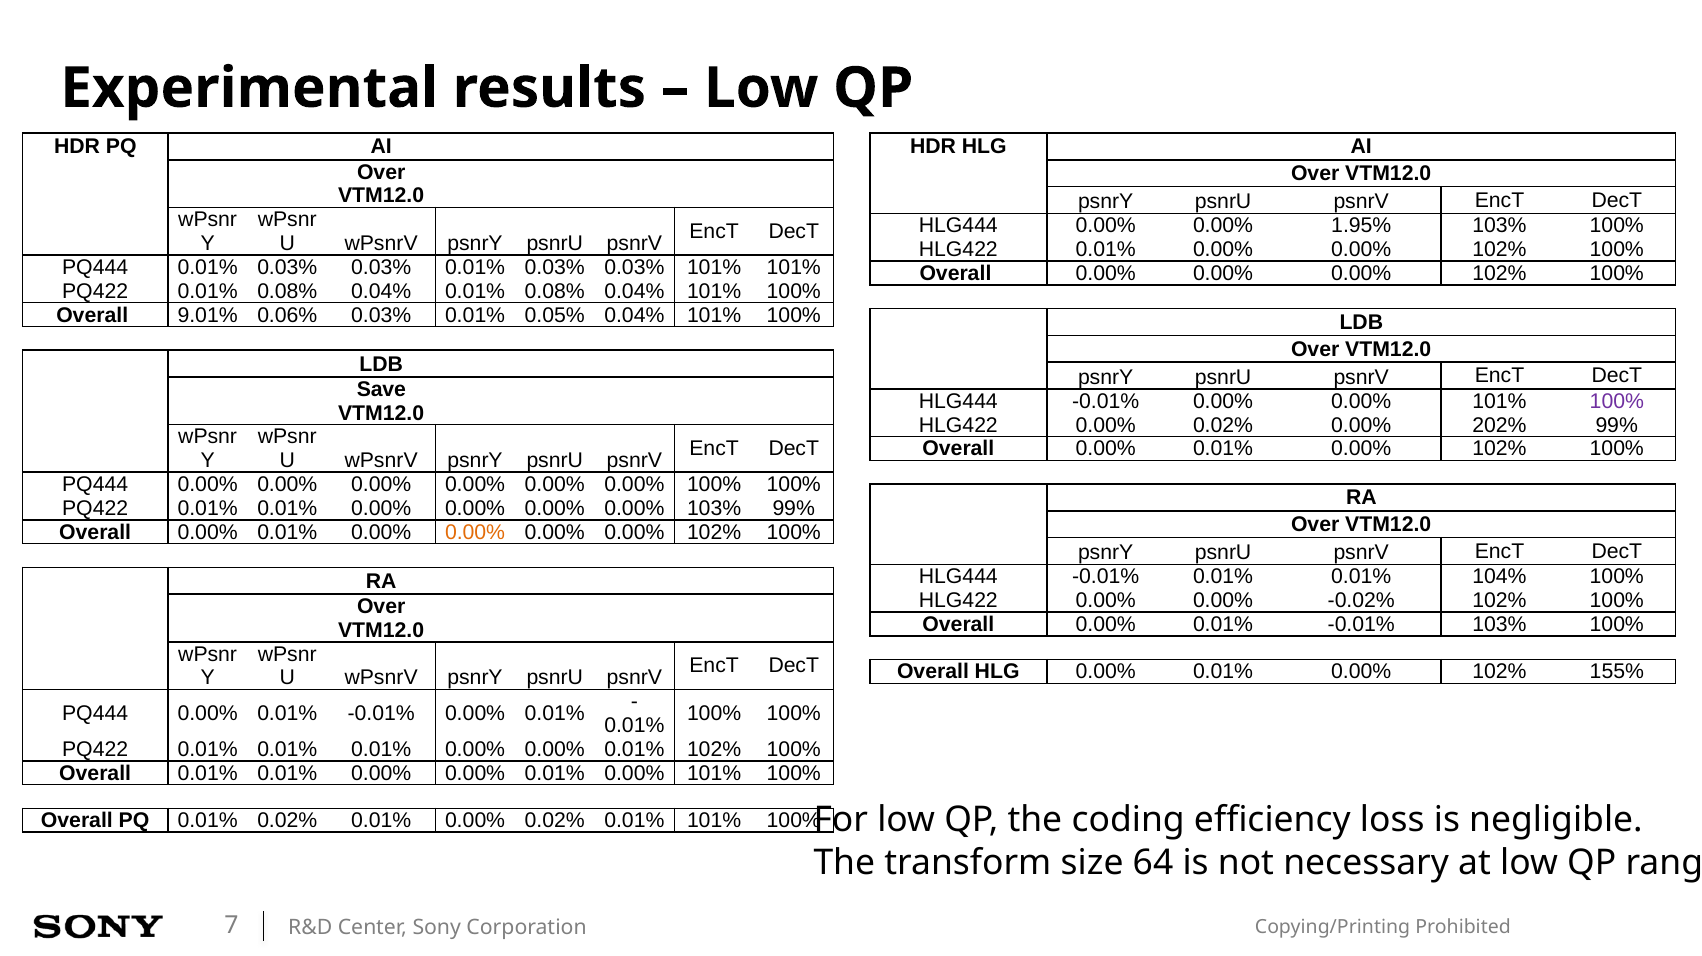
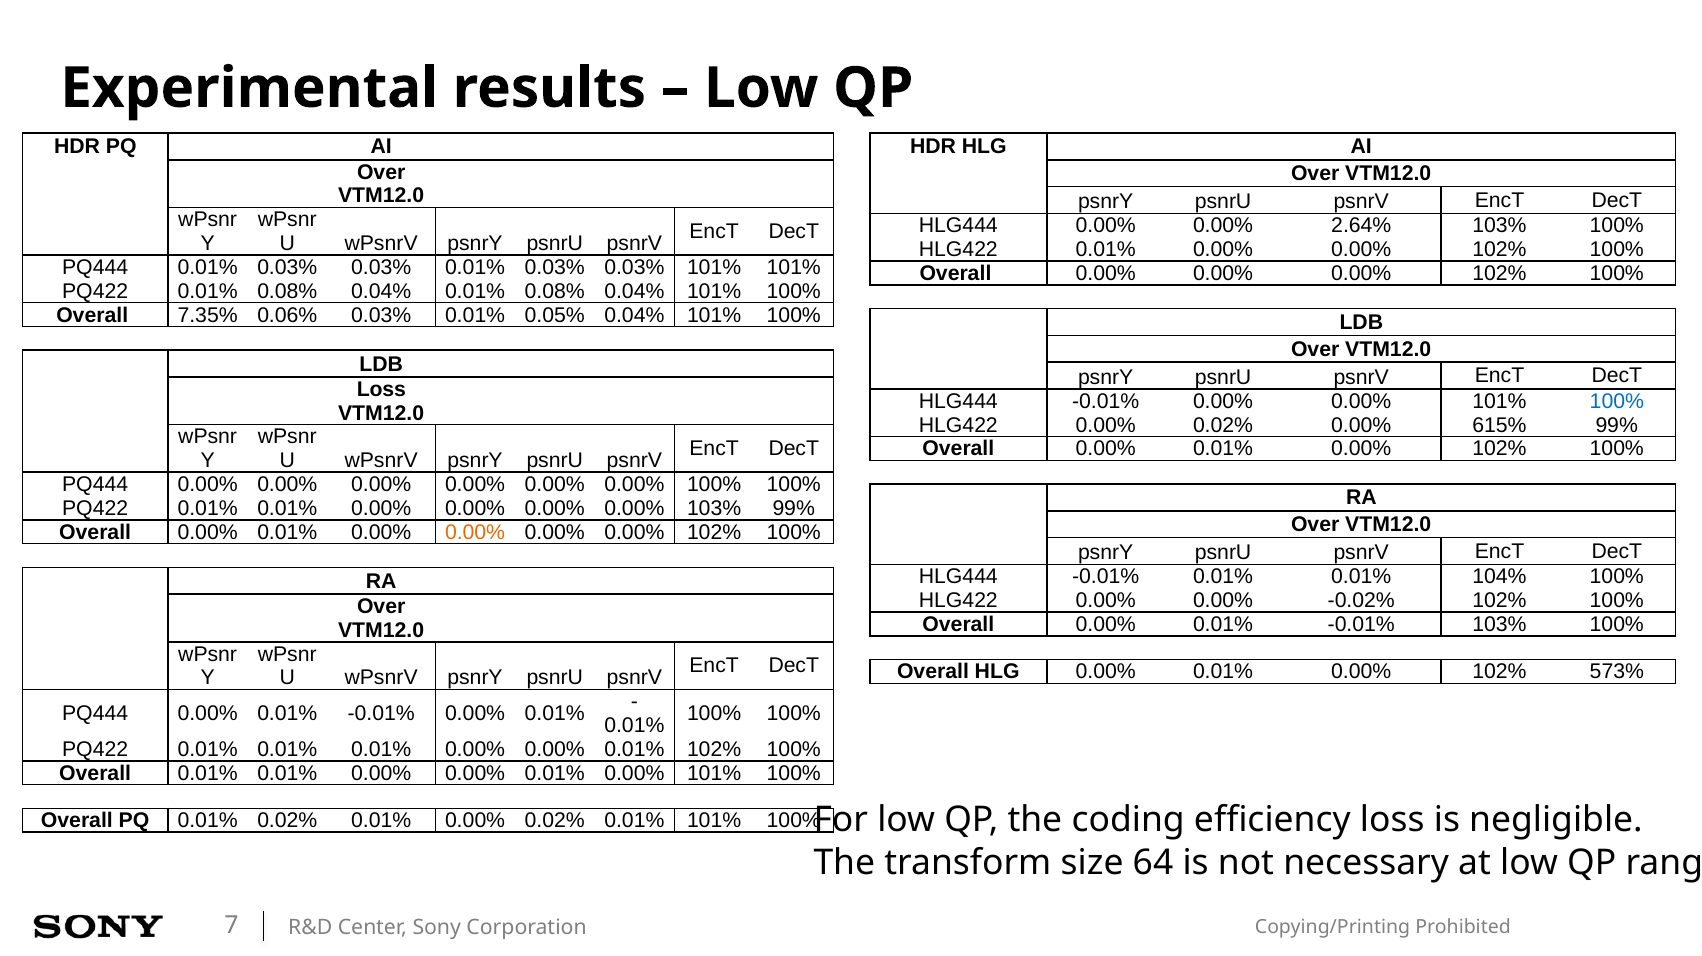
1.95%: 1.95% -> 2.64% (1361, 226)
9.01%: 9.01% -> 7.35% (208, 315)
Save: Save -> Loss (381, 390)
100% colour: purple -> blue (1617, 401)
202%: 202% -> 615% (1499, 425)
155%: 155% -> 573% (1617, 672)
